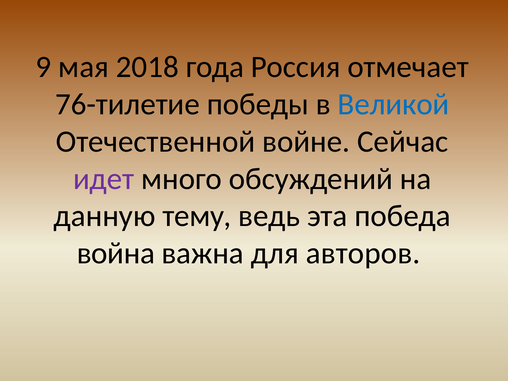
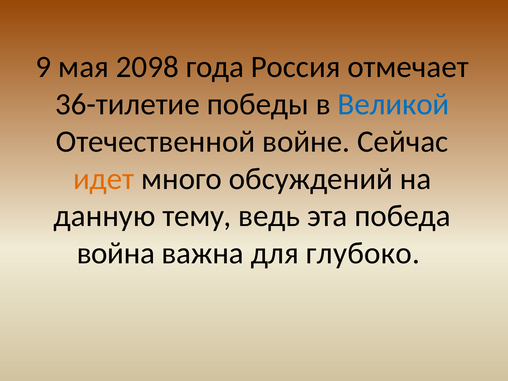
2018: 2018 -> 2098 (147, 67)
76-тилетие: 76-тилетие -> 36-тилетие (127, 104)
идет colour: purple -> orange (104, 179)
авторов: авторов -> глубоко (363, 253)
